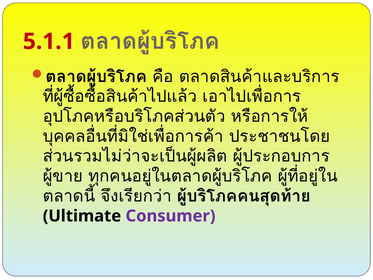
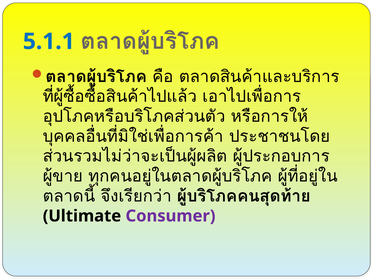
5.1.1 colour: red -> blue (49, 41)
